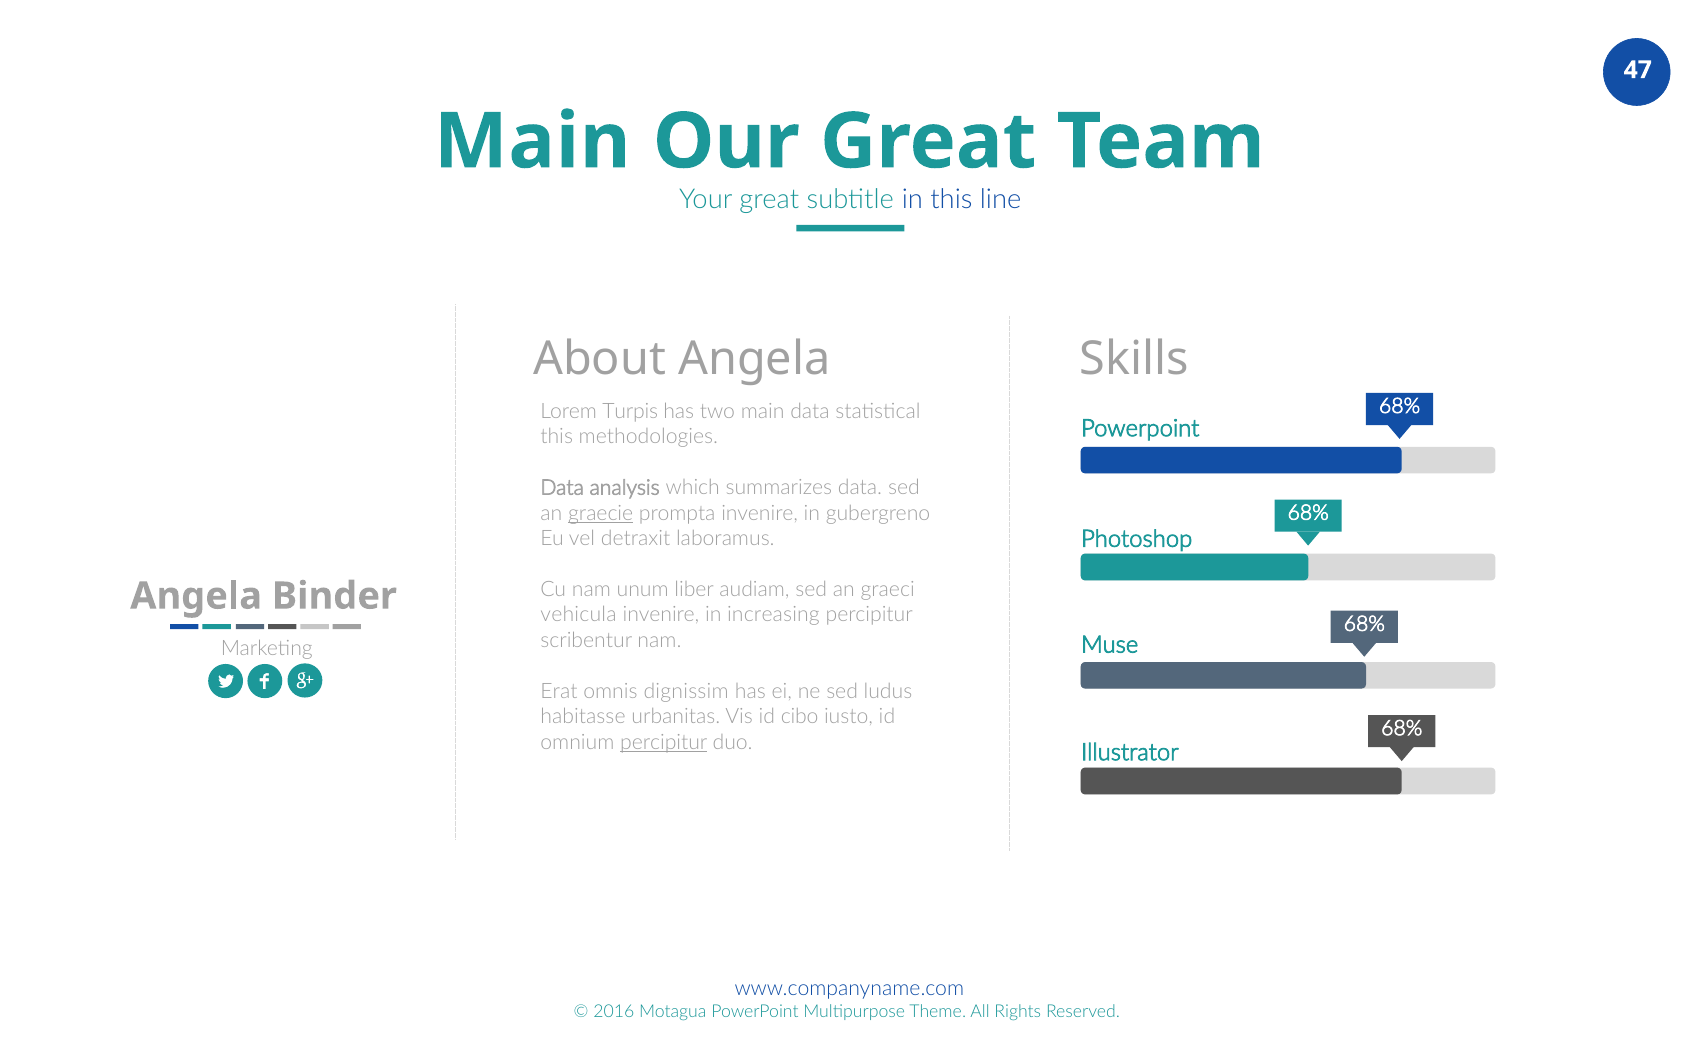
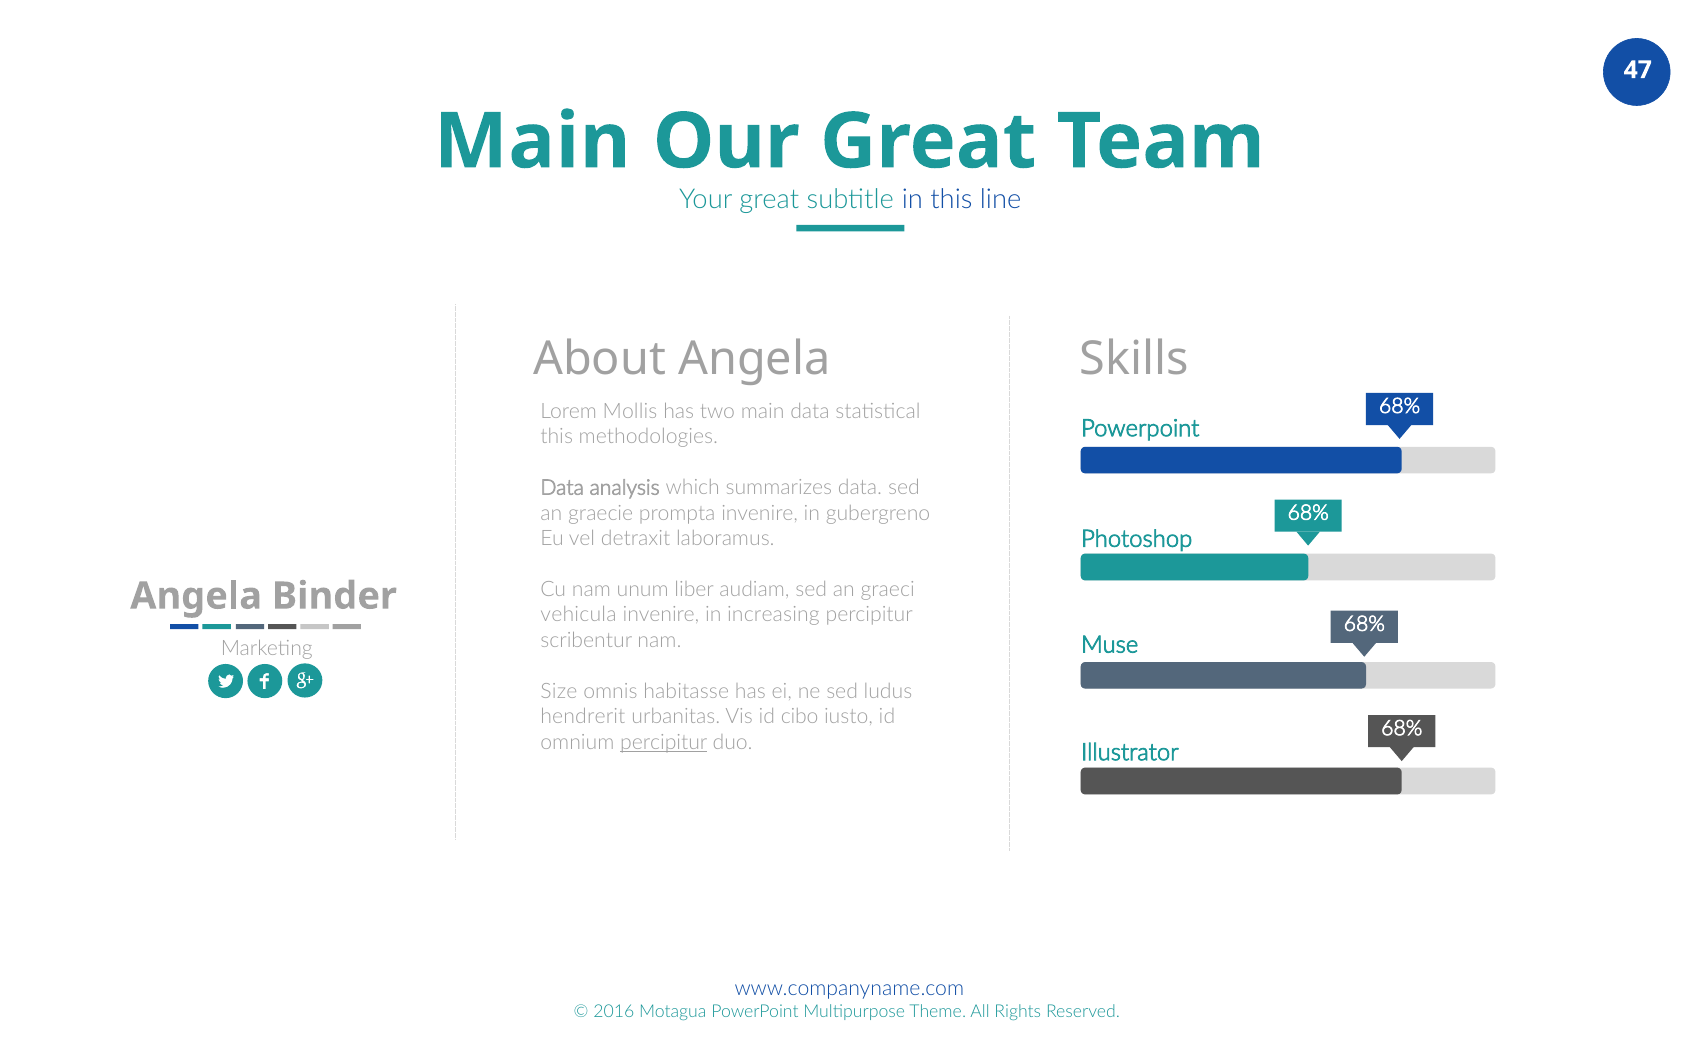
Turpis: Turpis -> Mollis (630, 411)
graecie underline: present -> none (601, 513)
Erat: Erat -> Size (559, 691)
dignissim: dignissim -> habitasse (686, 691)
habitasse: habitasse -> hendrerit (583, 717)
